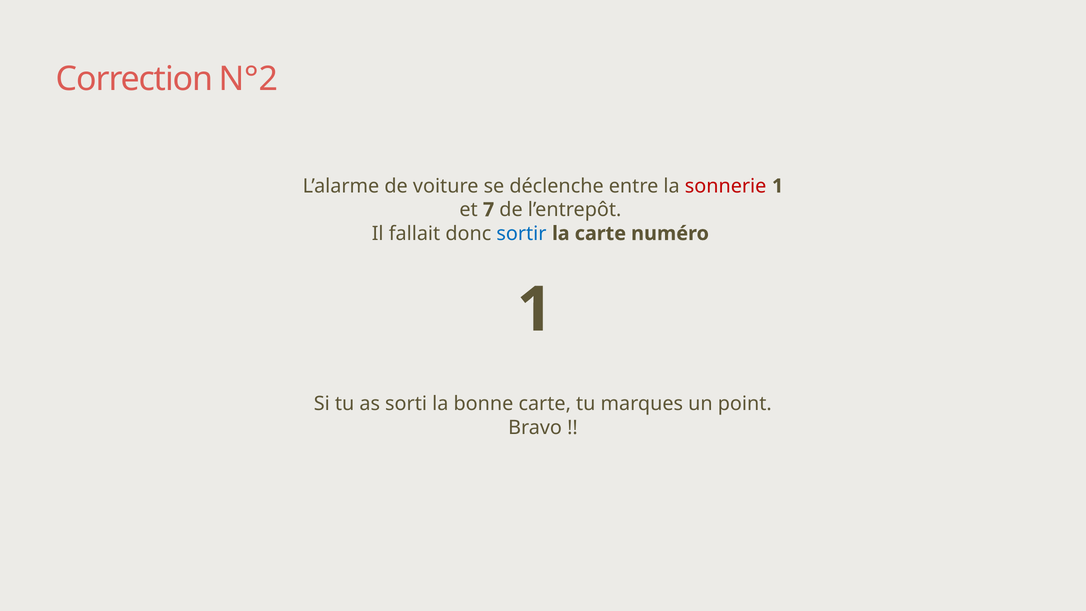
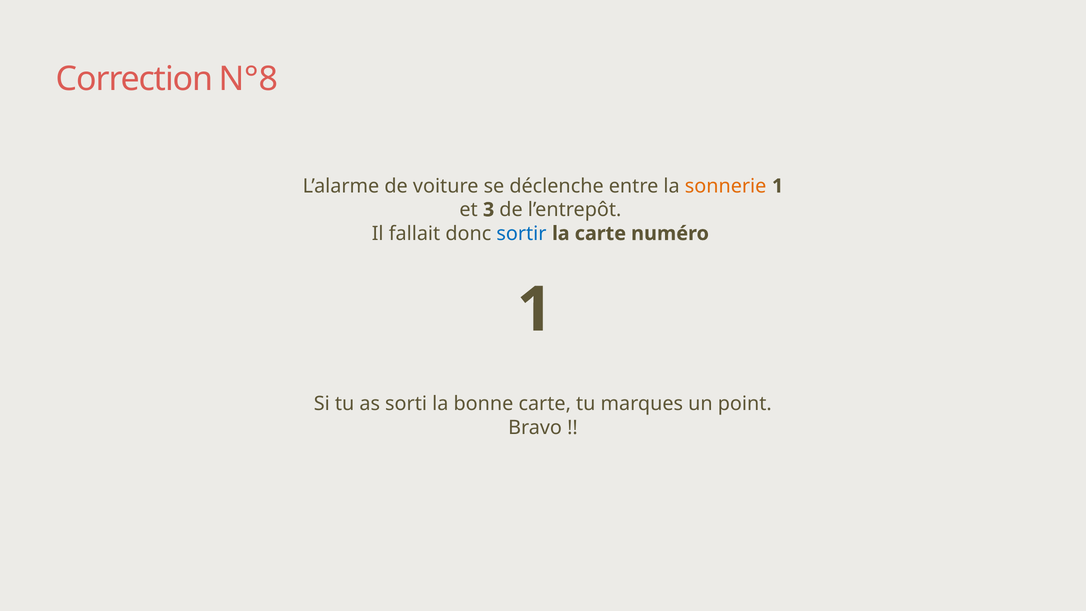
N°2: N°2 -> N°8 (248, 79)
sonnerie colour: red -> orange (726, 186)
7: 7 -> 3 (489, 210)
